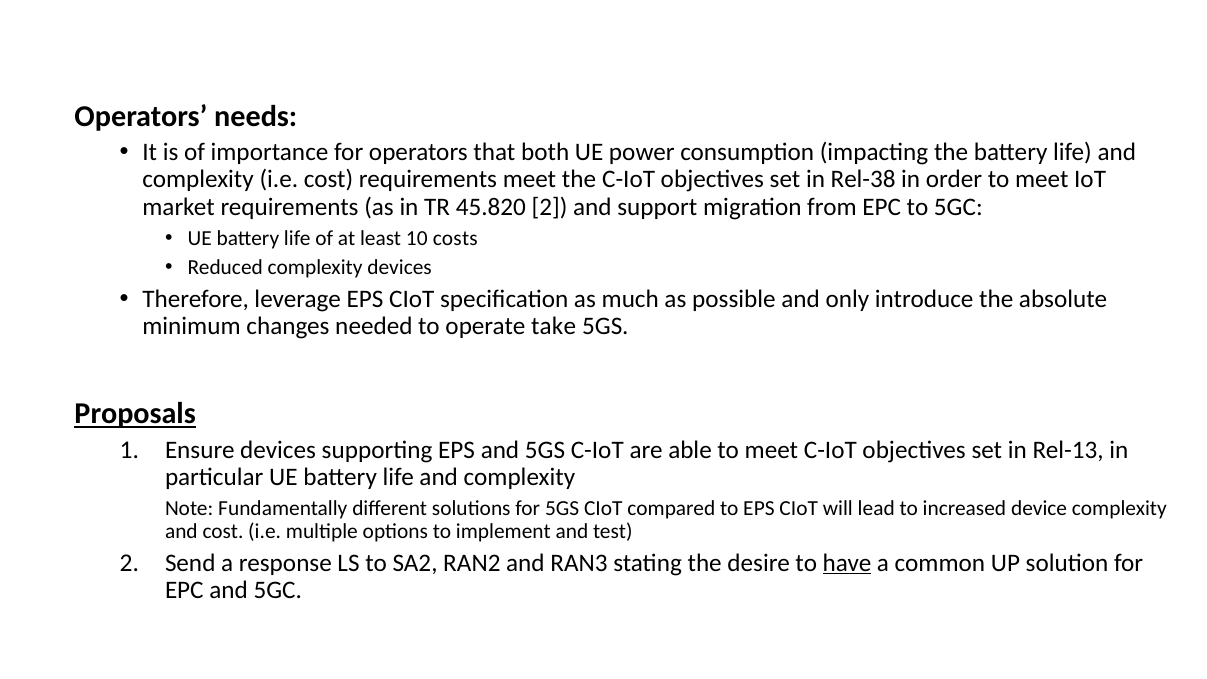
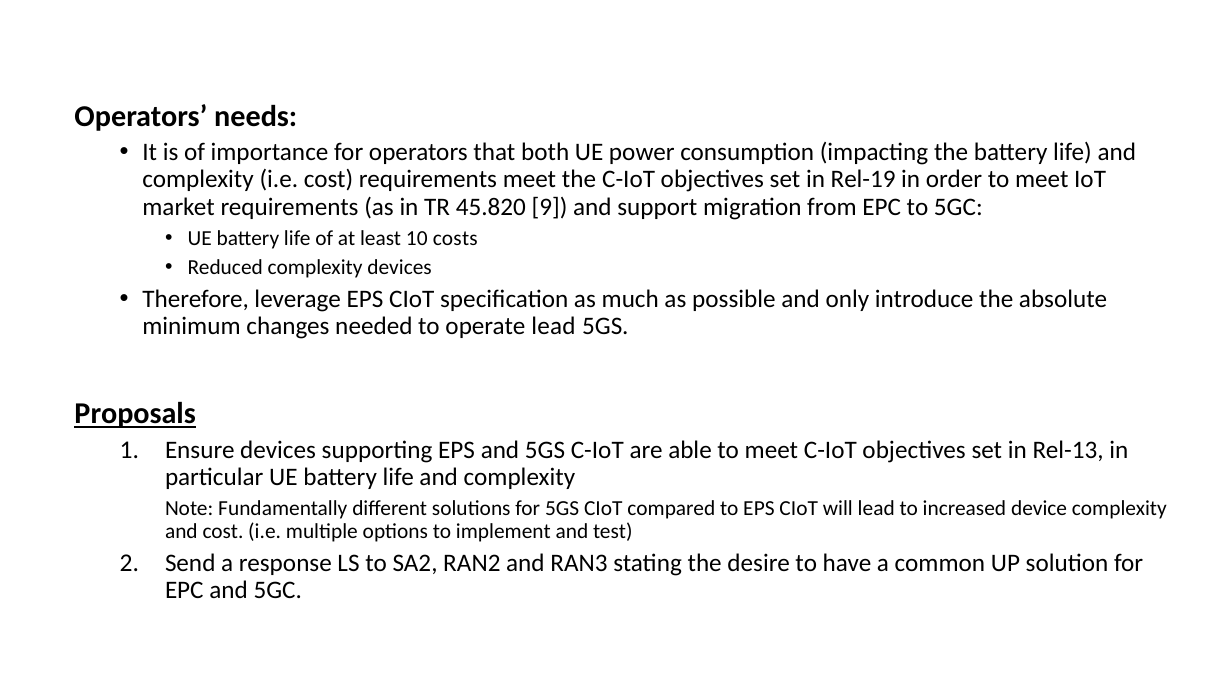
Rel-38: Rel-38 -> Rel-19 (863, 180)
45.820 2: 2 -> 9 (550, 207)
operate take: take -> lead (554, 326)
have underline: present -> none (847, 563)
